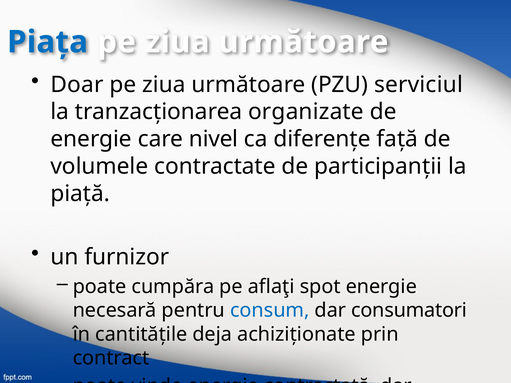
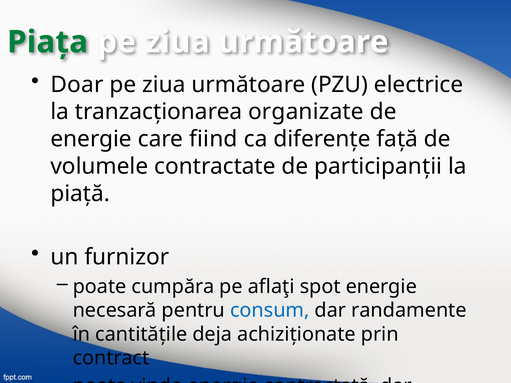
Piaţa colour: blue -> green (48, 42)
serviciul: serviciul -> electrice (419, 85)
nivel: nivel -> fiind (213, 139)
consumatori: consumatori -> randamente (409, 311)
